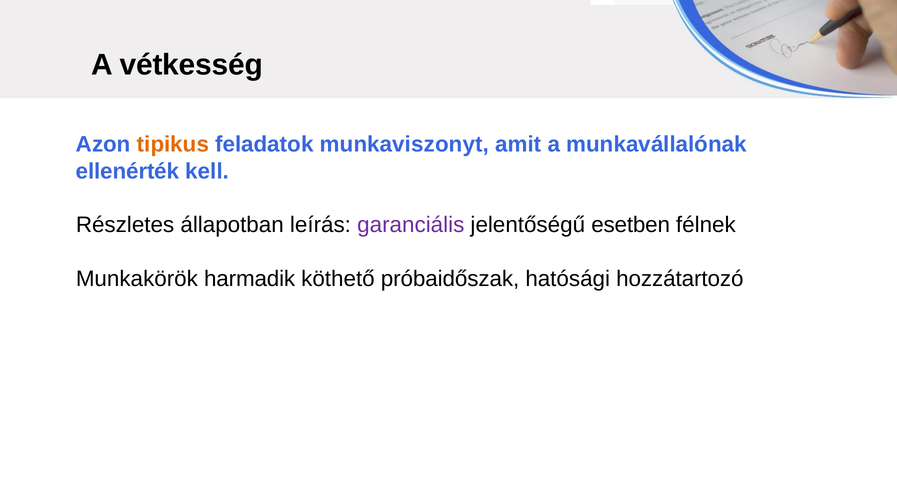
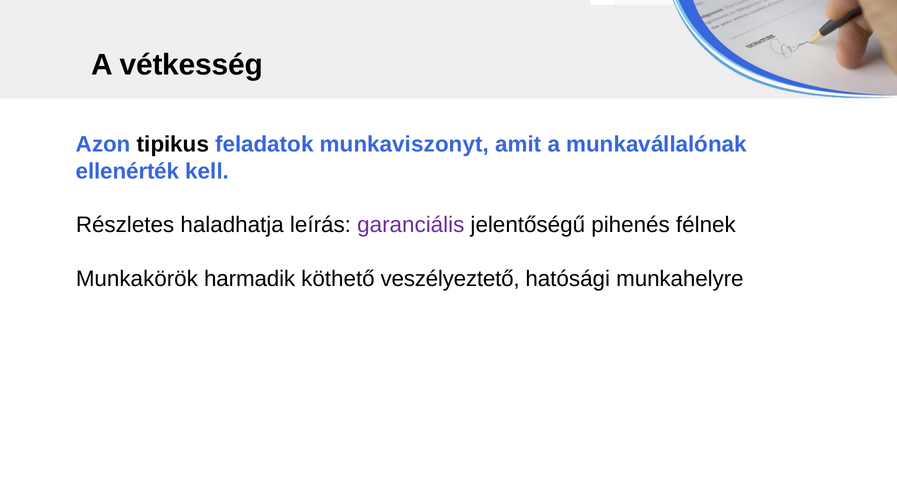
tipikus colour: orange -> black (173, 145)
állapotban: állapotban -> haladhatja (232, 225)
esetben: esetben -> pihenés (631, 225)
próbaidőszak: próbaidőszak -> veszélyeztető (450, 279)
hozzátartozó: hozzátartozó -> munkahelyre (680, 279)
